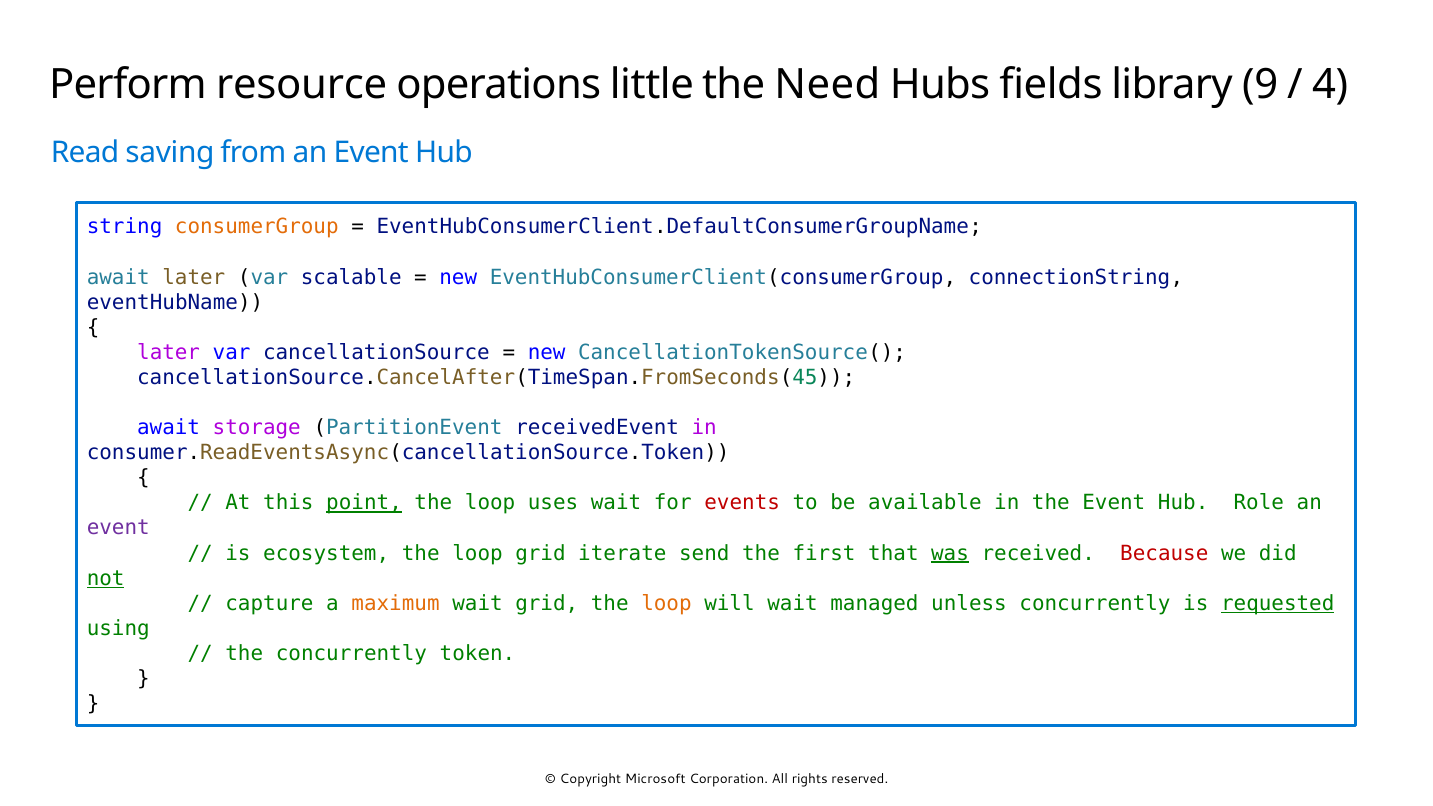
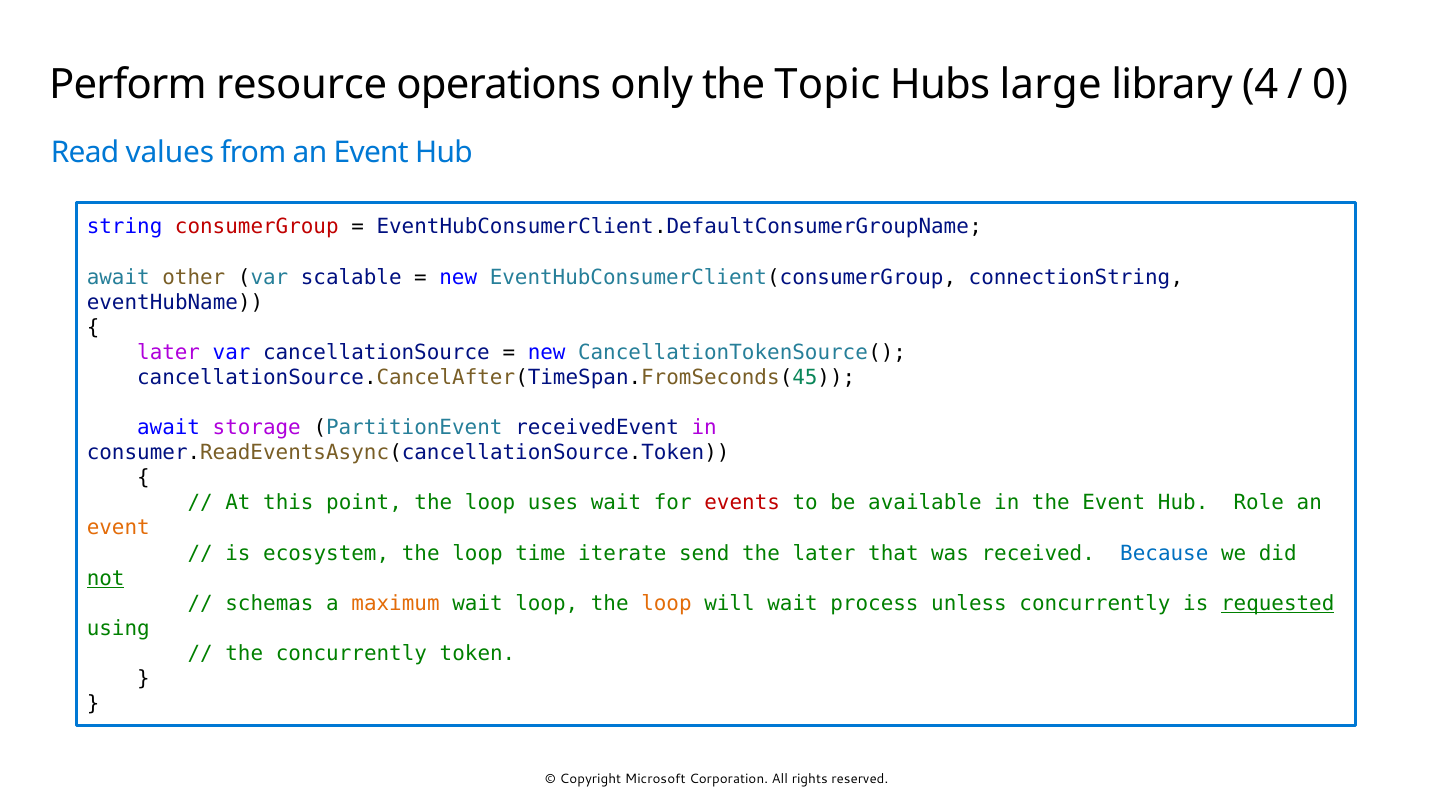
little: little -> only (652, 85)
Need: Need -> Topic (827, 85)
fields: fields -> large (1051, 85)
9: 9 -> 4 (1260, 85)
4: 4 -> 0 (1330, 85)
saving: saving -> values (170, 153)
consumerGroup colour: orange -> red (257, 227)
await later: later -> other (194, 277)
point underline: present -> none (364, 503)
event colour: purple -> orange (118, 528)
loop grid: grid -> time (540, 553)
the first: first -> later (824, 553)
was underline: present -> none (950, 553)
Because colour: red -> blue (1164, 553)
capture: capture -> schemas (269, 603)
wait grid: grid -> loop (547, 603)
managed: managed -> process (874, 603)
